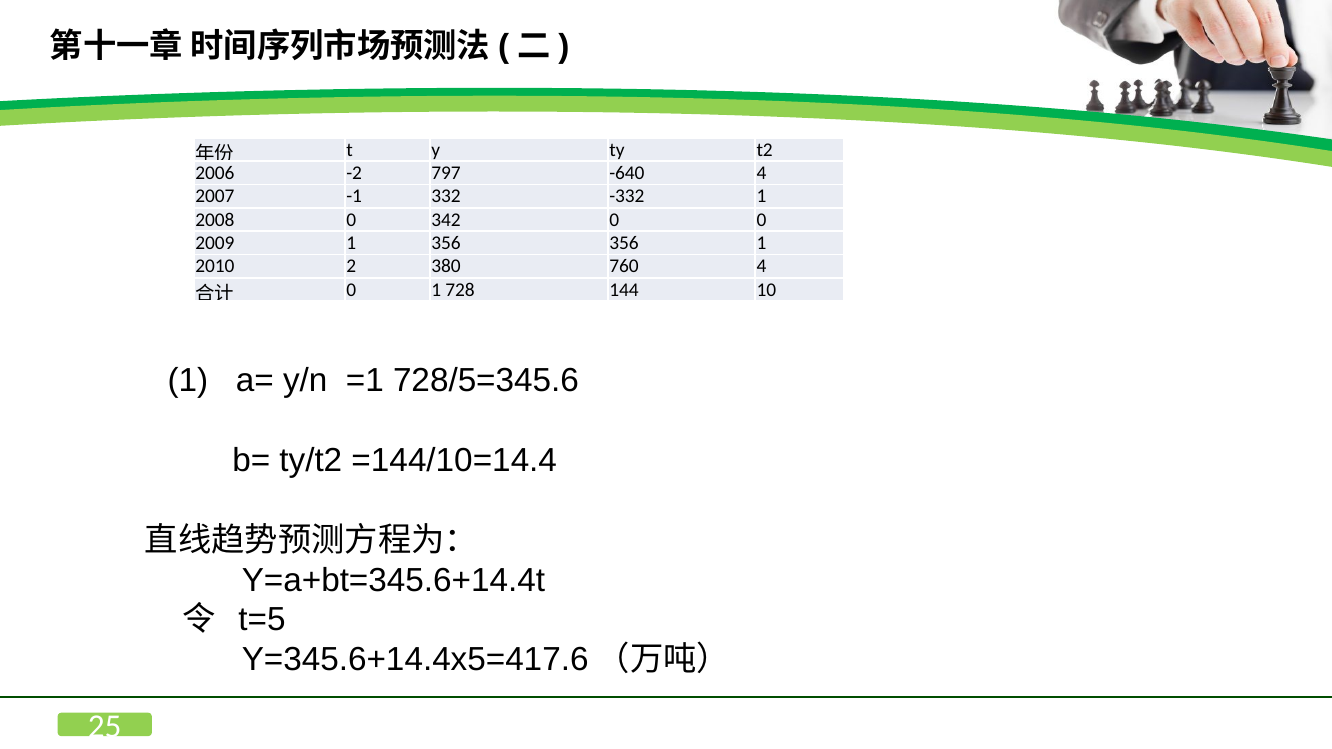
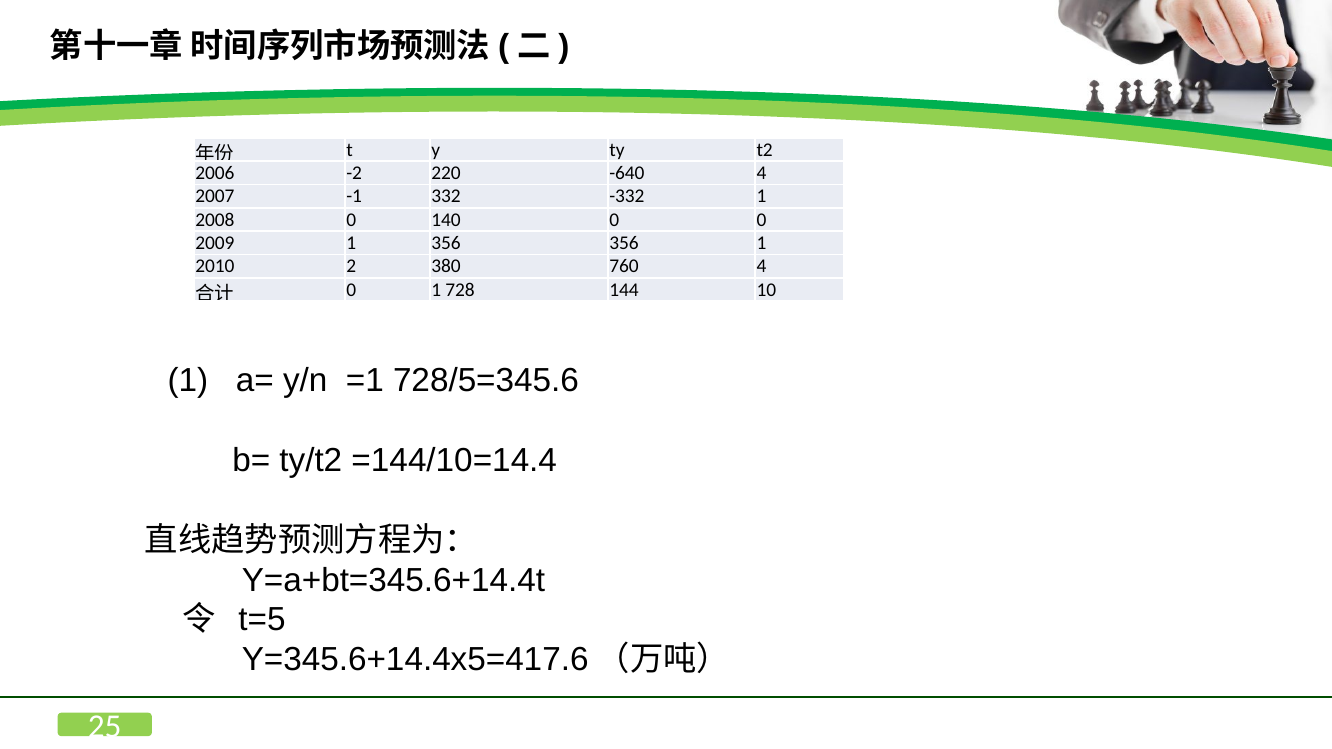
797: 797 -> 220 (446, 173)
342: 342 -> 140 (446, 220)
